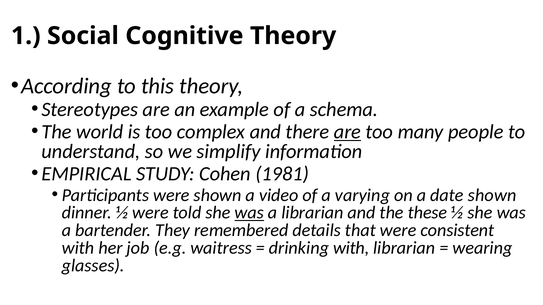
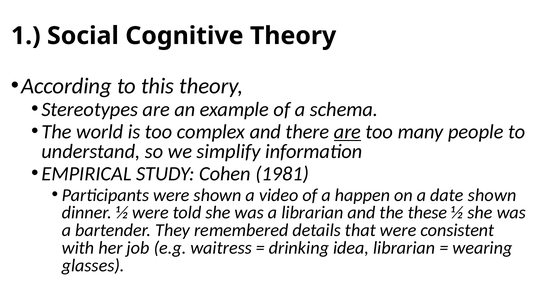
varying: varying -> happen (362, 195)
was underline: present -> none (249, 213)
drinking with: with -> idea (351, 248)
